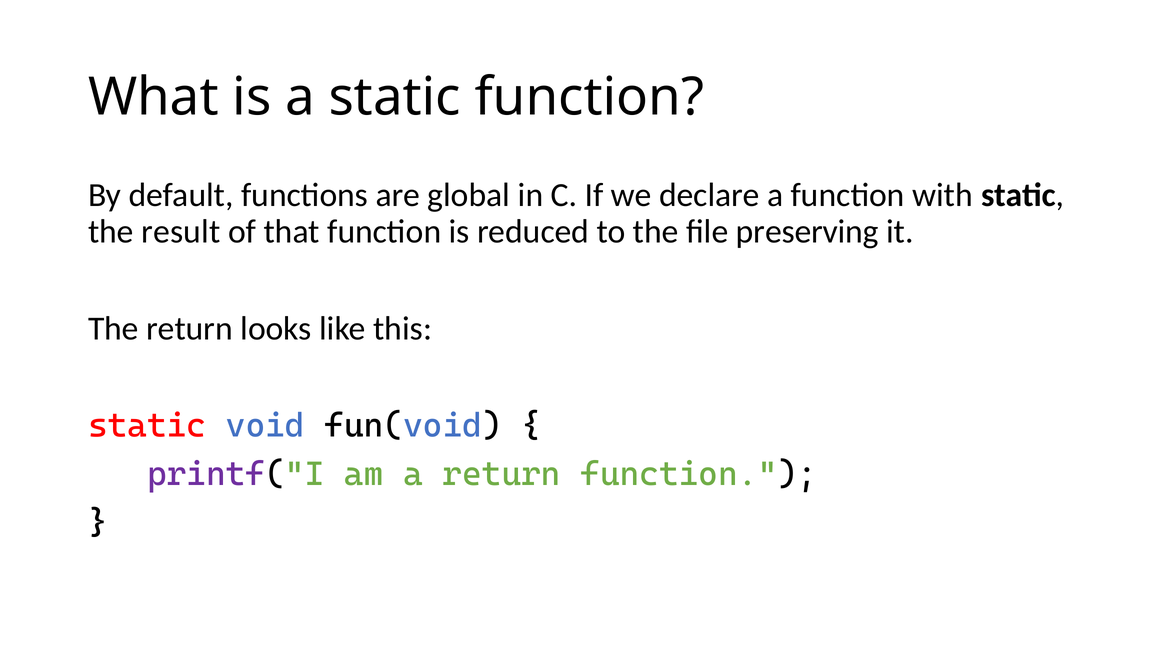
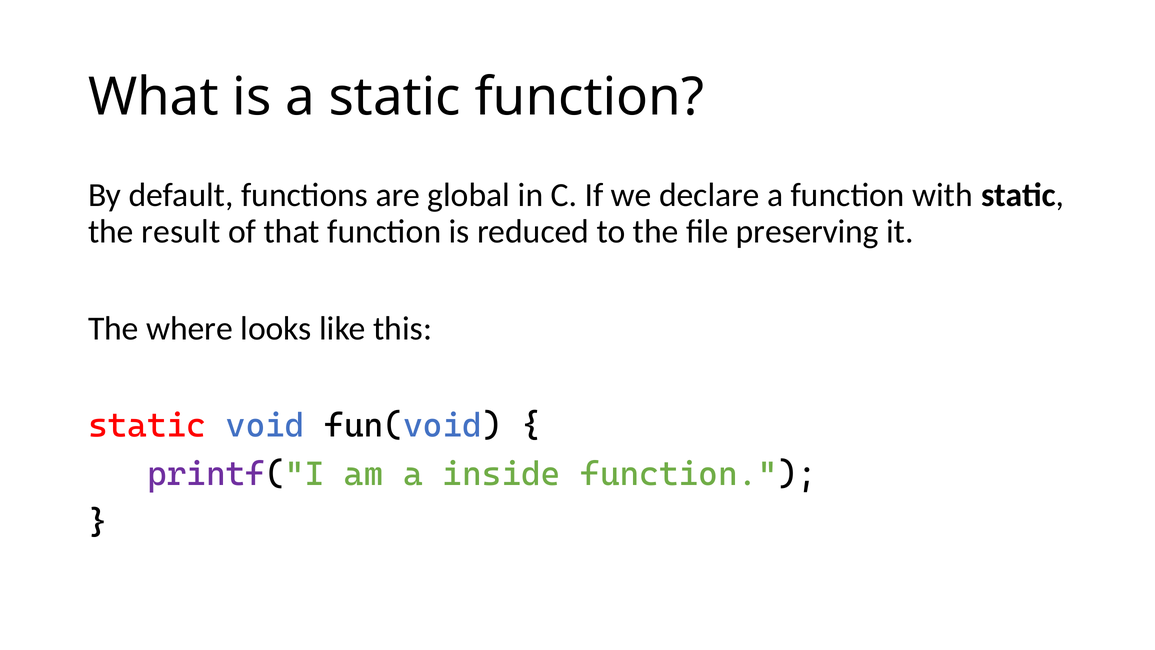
The return: return -> where (190, 329)
a return: return -> inside (502, 474)
